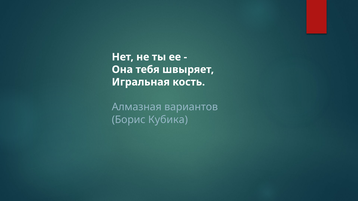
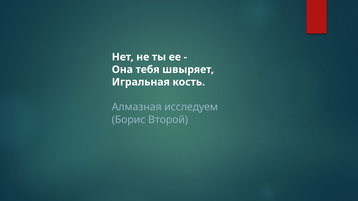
вариантов: вариантов -> исследуем (191, 107)
Кубика: Кубика -> Второй (168, 120)
